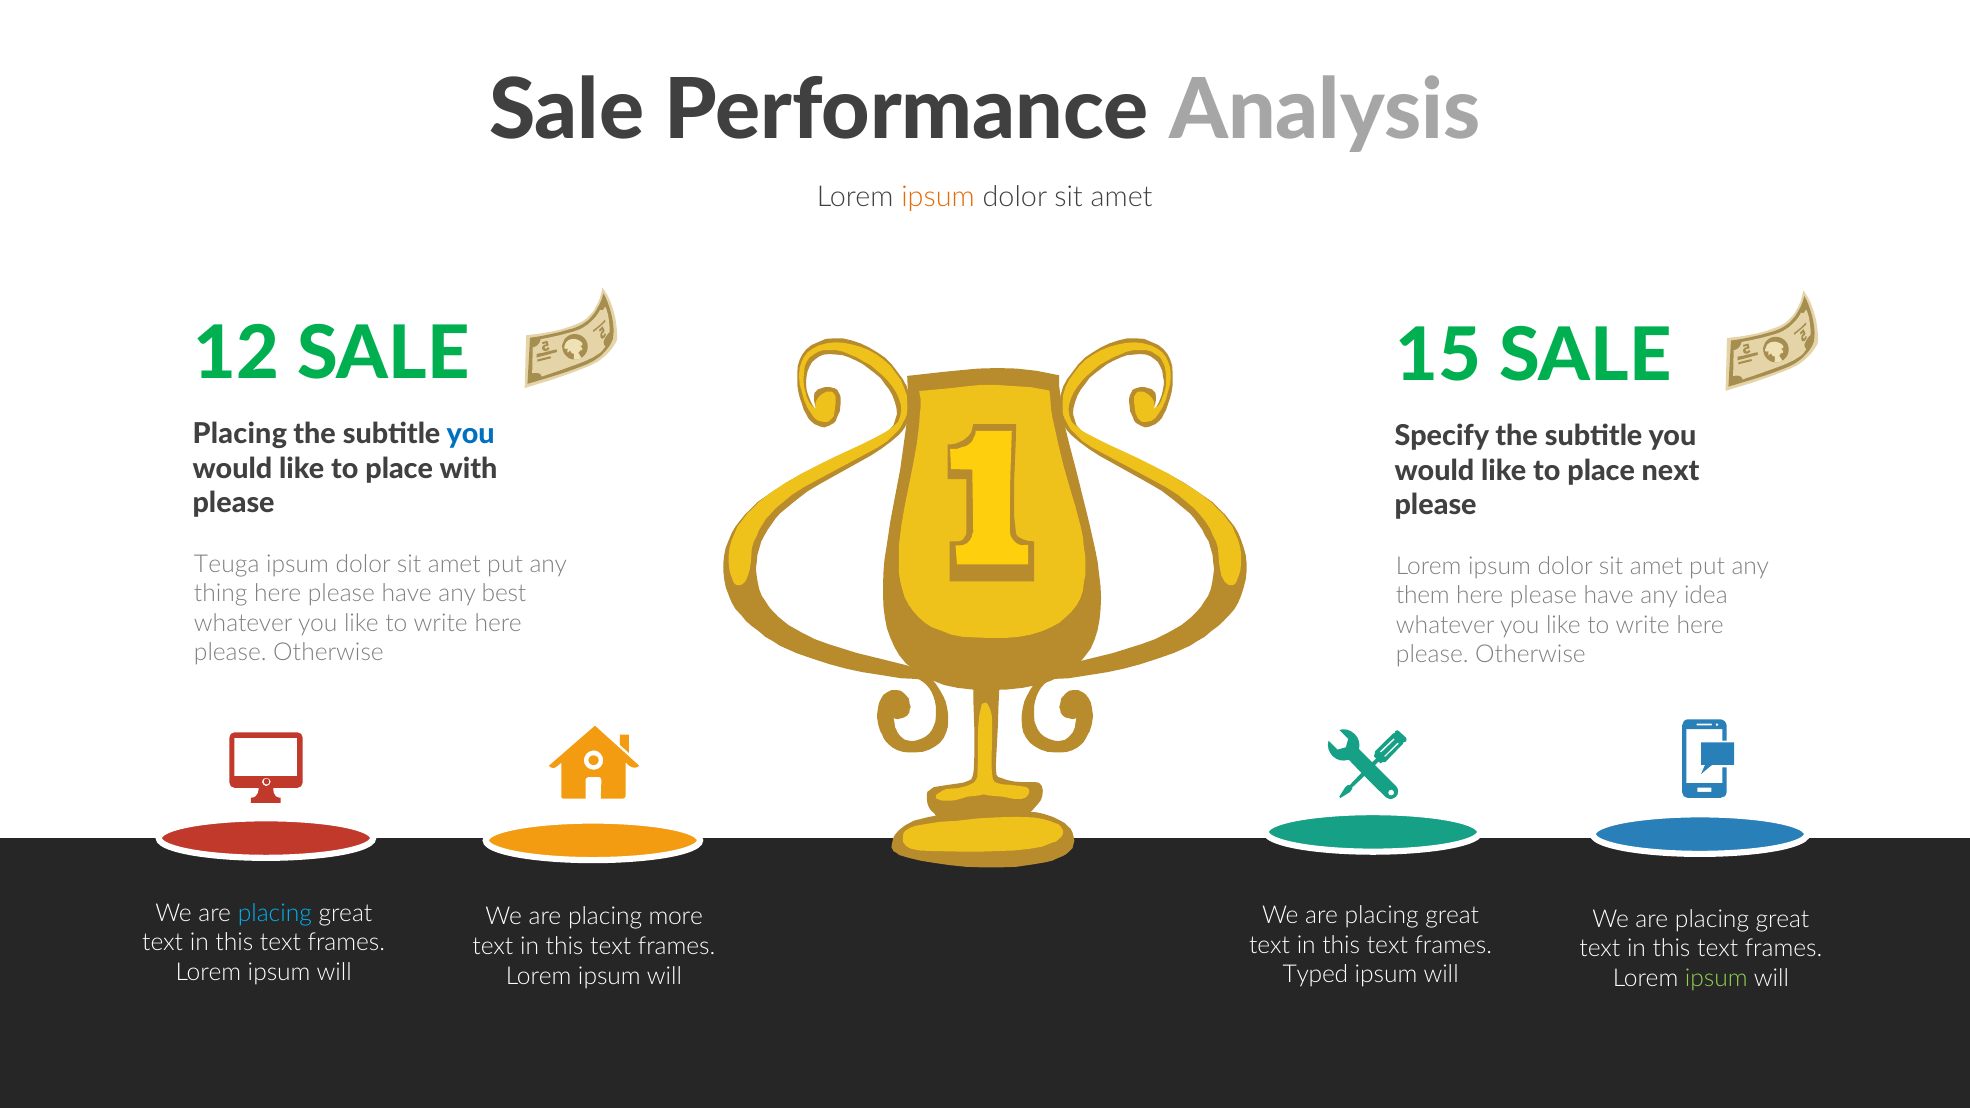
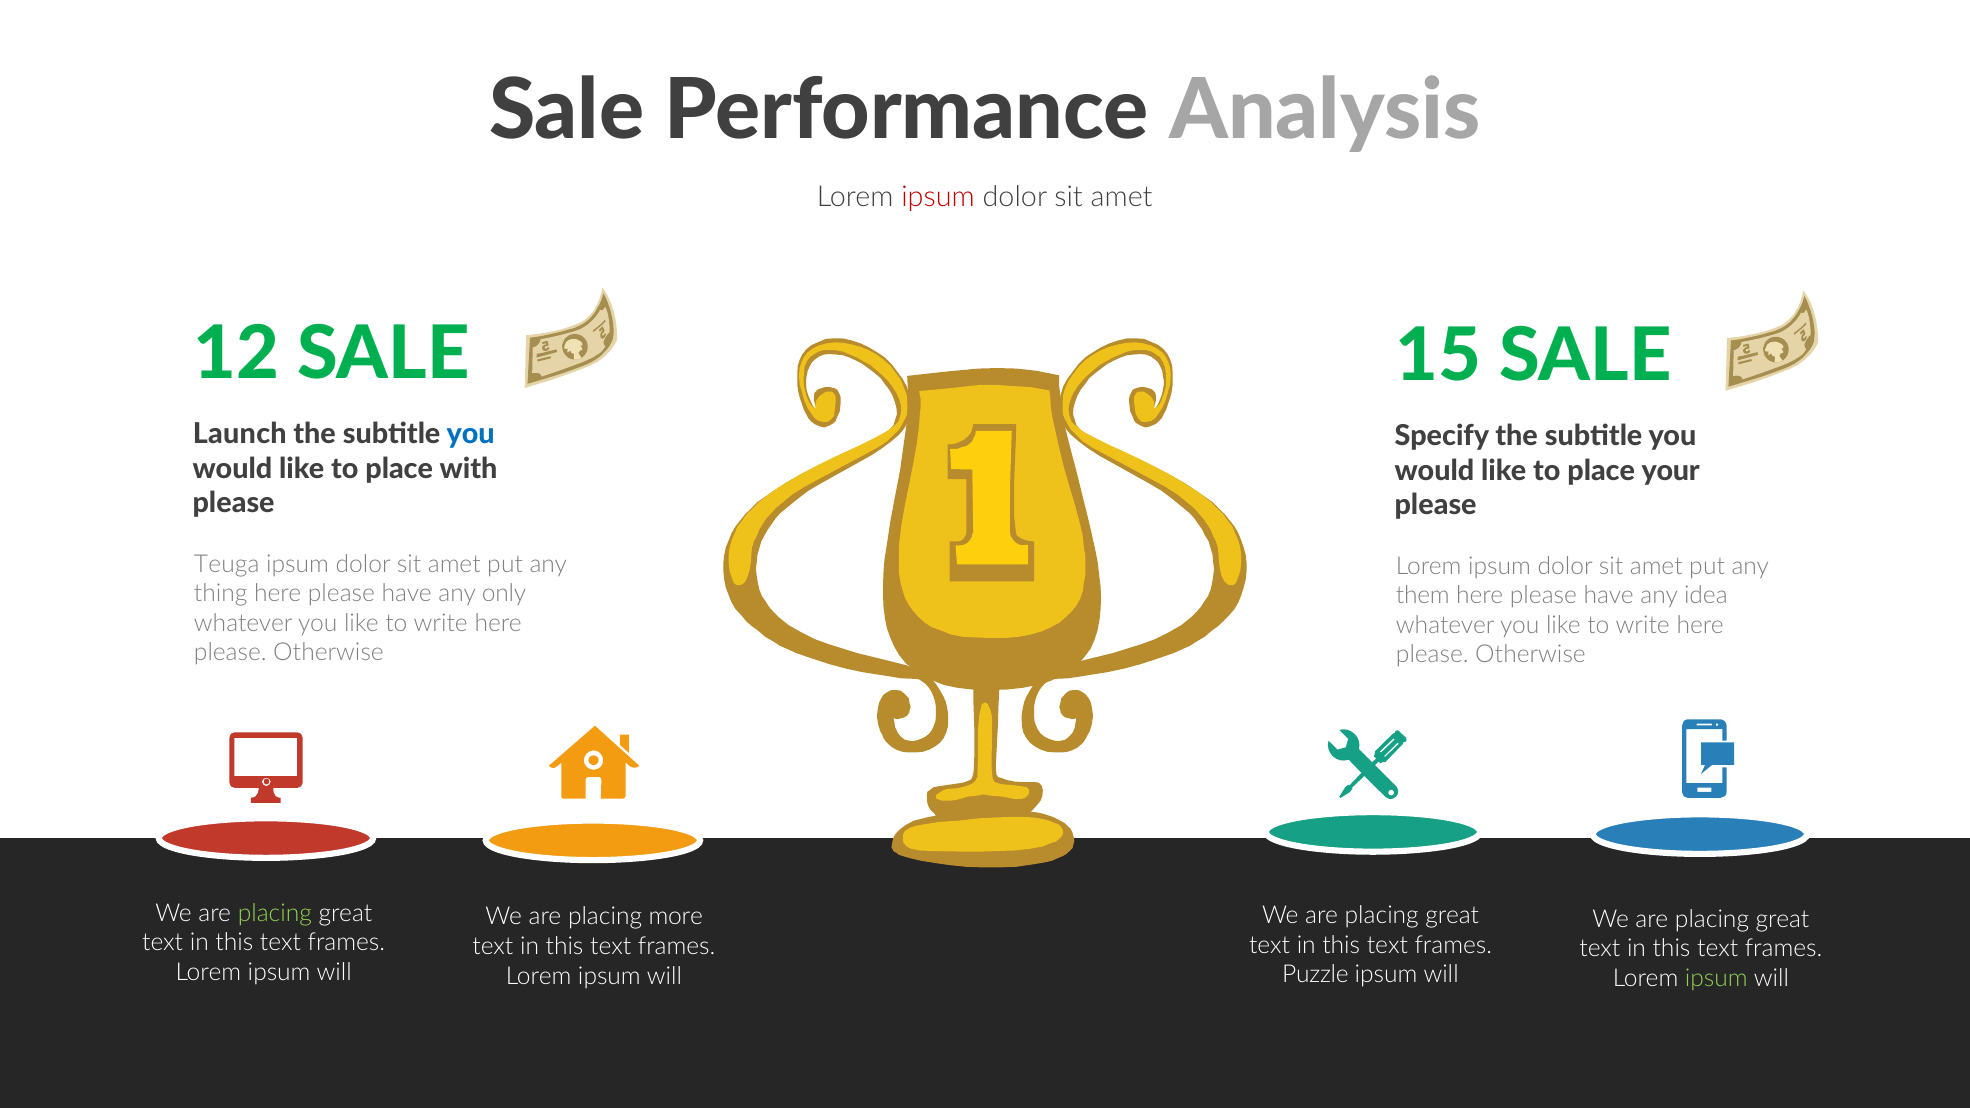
ipsum colour: orange -> red (938, 197)
Placing: Placing -> Launch (240, 434)
next: next -> your (1671, 471)
best: best -> only (504, 594)
placing colour: light blue -> light green (275, 913)
Typed: Typed -> Puzzle (1315, 975)
